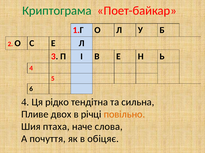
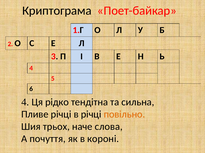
Криптограма colour: green -> black (57, 11)
Пливе двох: двох -> річці (61, 115)
птаха: птаха -> трьох (56, 127)
обіцяє: обіцяє -> короні (103, 139)
